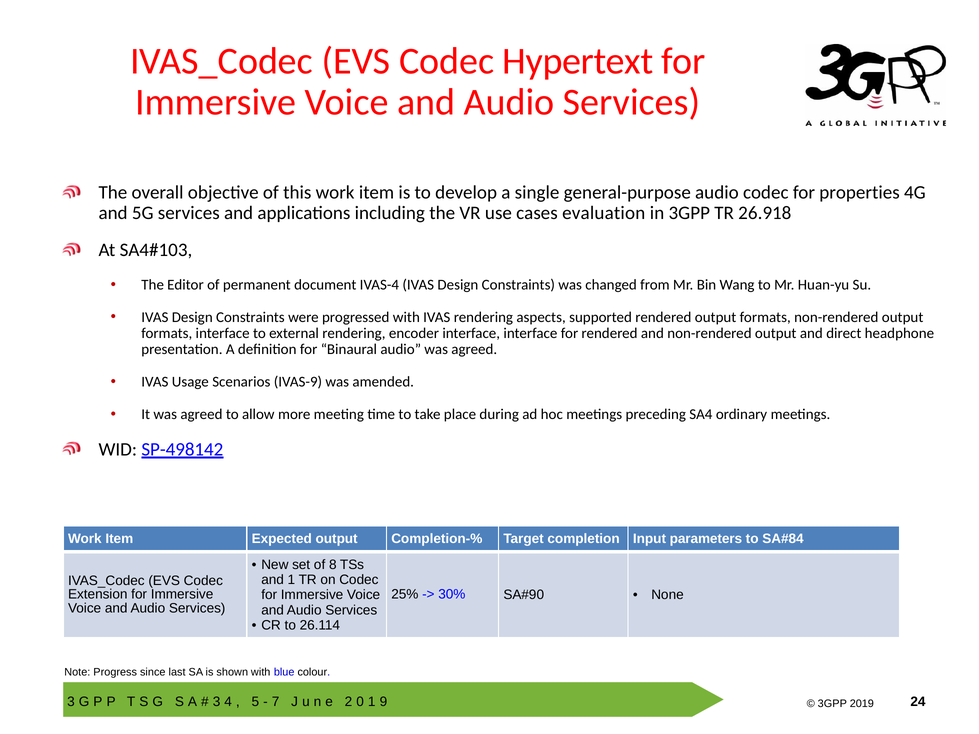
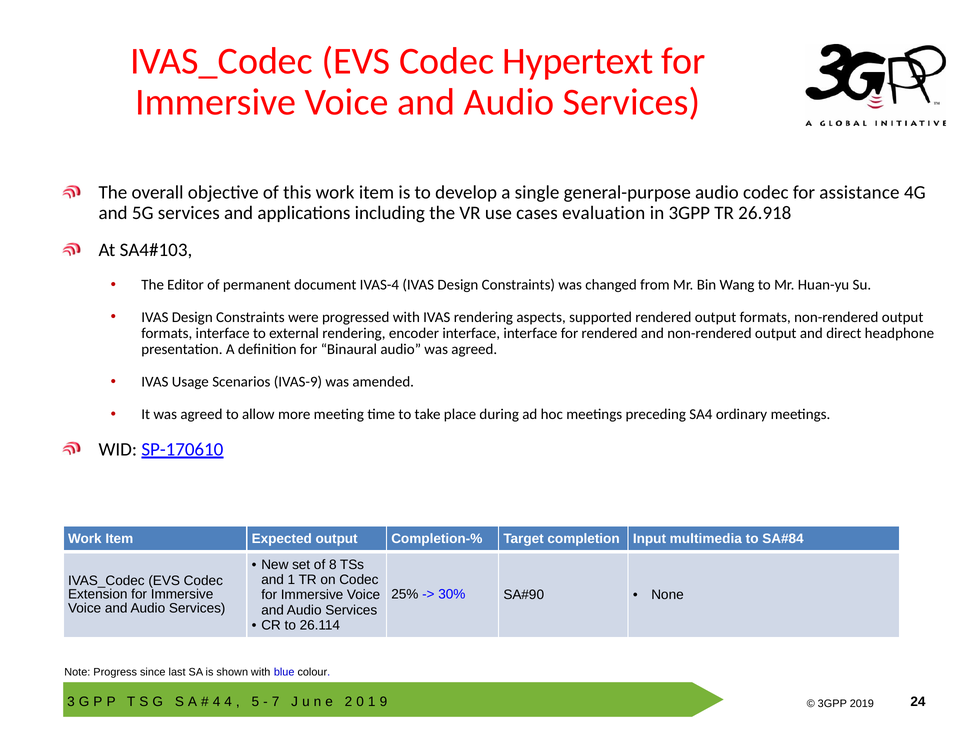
properties: properties -> assistance (859, 193)
SP-498142: SP-498142 -> SP-170610 (182, 449)
parameters: parameters -> multimedia (706, 539)
3: 3 -> 4 (217, 702)
